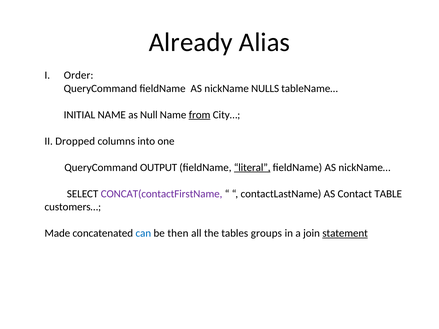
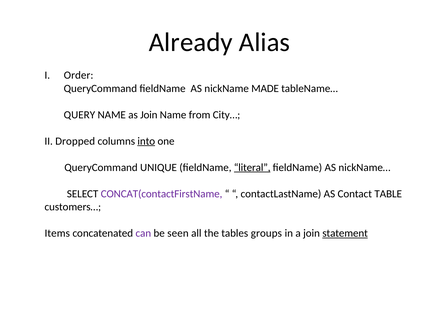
NULLS: NULLS -> MADE (265, 89)
INITIAL: INITIAL -> QUERY (79, 115)
as Null: Null -> Join (149, 115)
from underline: present -> none (200, 115)
into underline: none -> present (146, 141)
OUTPUT: OUTPUT -> UNIQUE (159, 168)
Made: Made -> Items (57, 233)
can colour: blue -> purple (143, 233)
then: then -> seen (178, 233)
